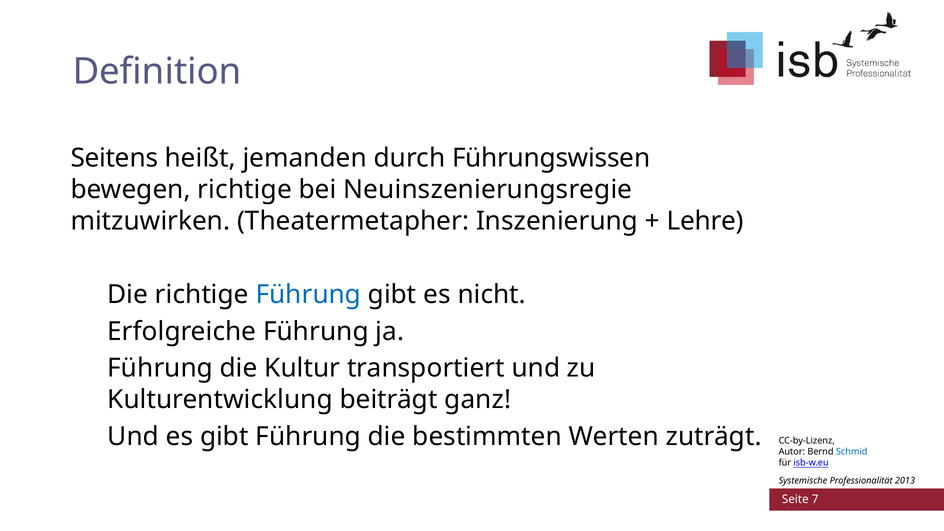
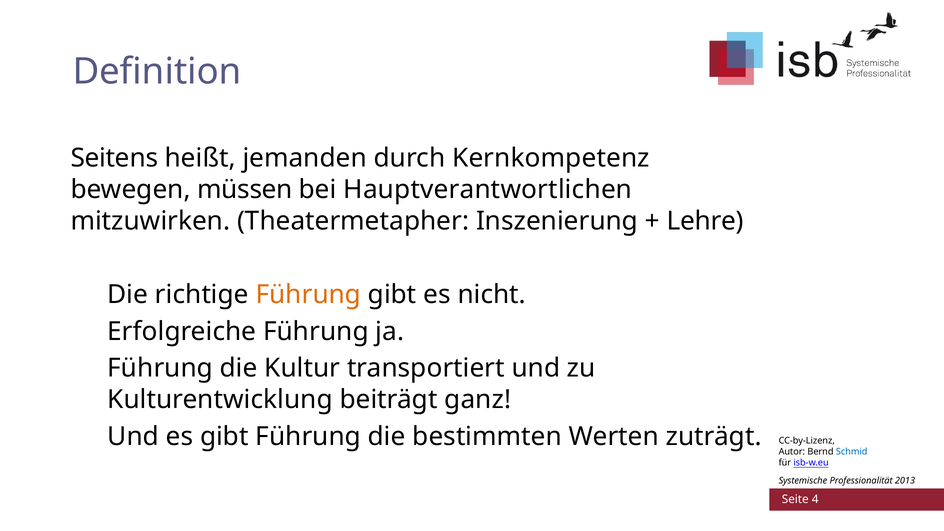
Führungswissen: Führungswissen -> Kernkompetenz (551, 158)
bewegen richtige: richtige -> müssen (245, 190)
Neuinszenierungsregie: Neuinszenierungsregie -> Hauptverantwortlichen (488, 190)
Führung colour: blue -> orange (308, 295)
7: 7 -> 4 (815, 500)
